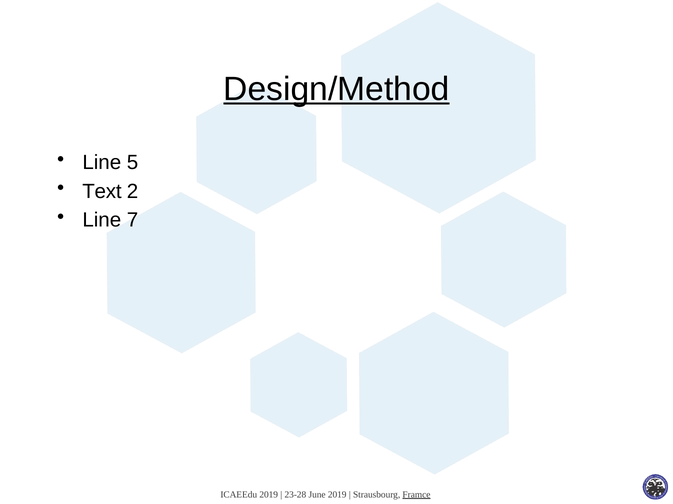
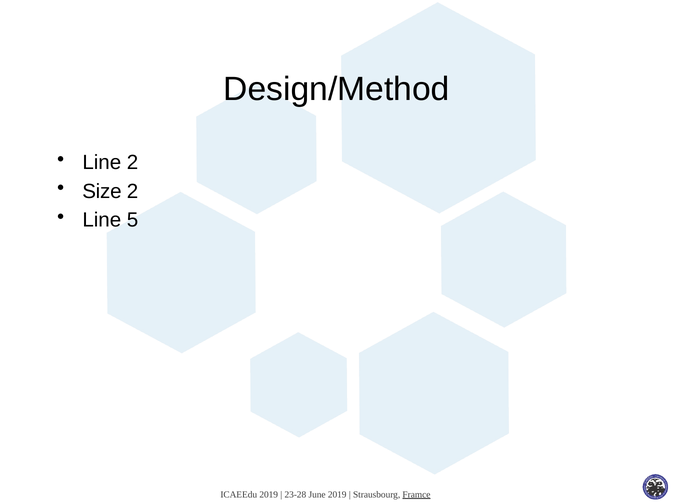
Design/Method underline: present -> none (336, 89)
Line 5: 5 -> 2 (133, 163)
Text: Text -> Size (102, 192)
7: 7 -> 5 (133, 220)
